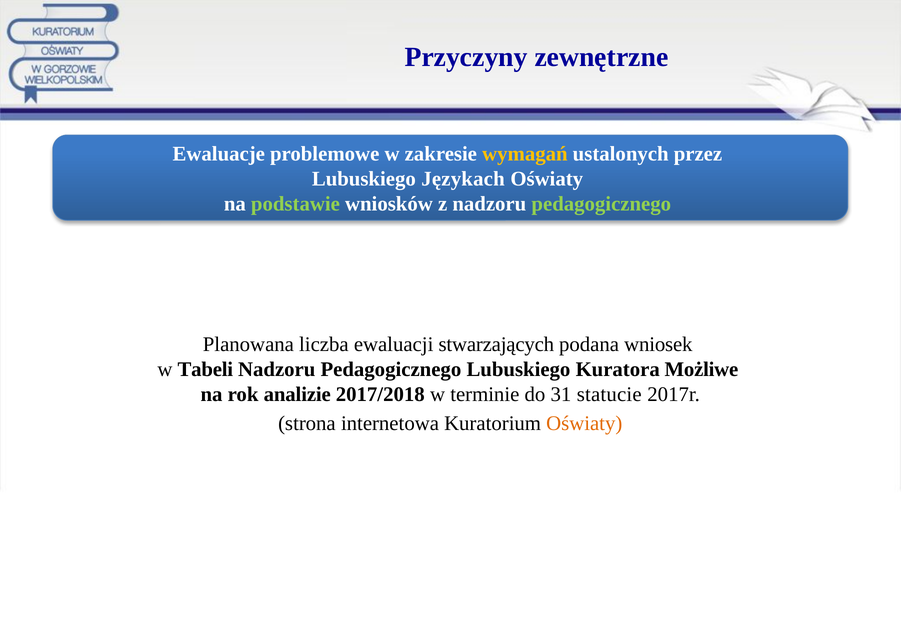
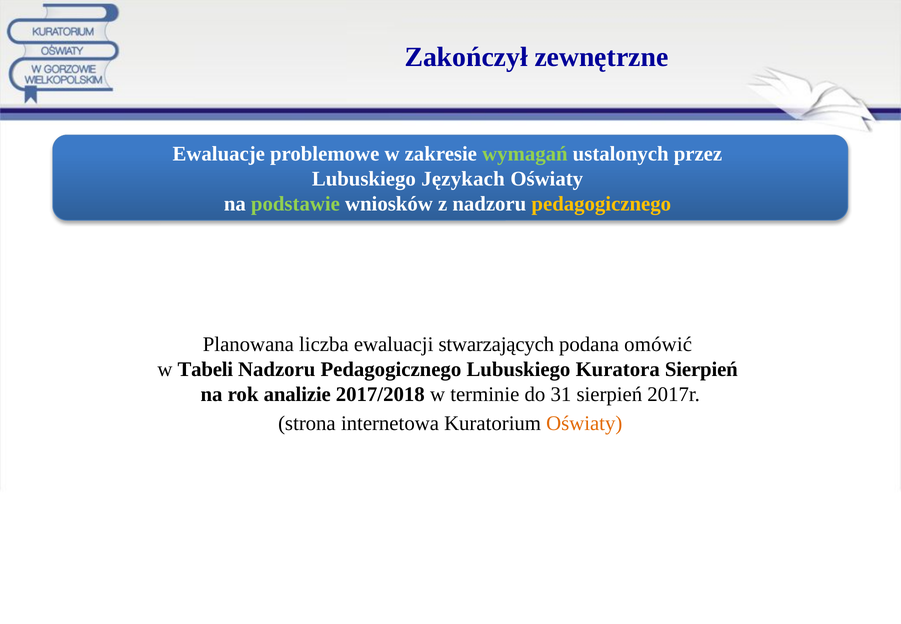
Przyczyny: Przyczyny -> Zakończył (466, 57)
wymagań colour: yellow -> light green (525, 154)
pedagogicznego colour: light green -> yellow (601, 204)
wniosek: wniosek -> omówić (658, 344)
Kuratora Możliwe: Możliwe -> Sierpień (701, 369)
31 statucie: statucie -> sierpień (609, 394)
